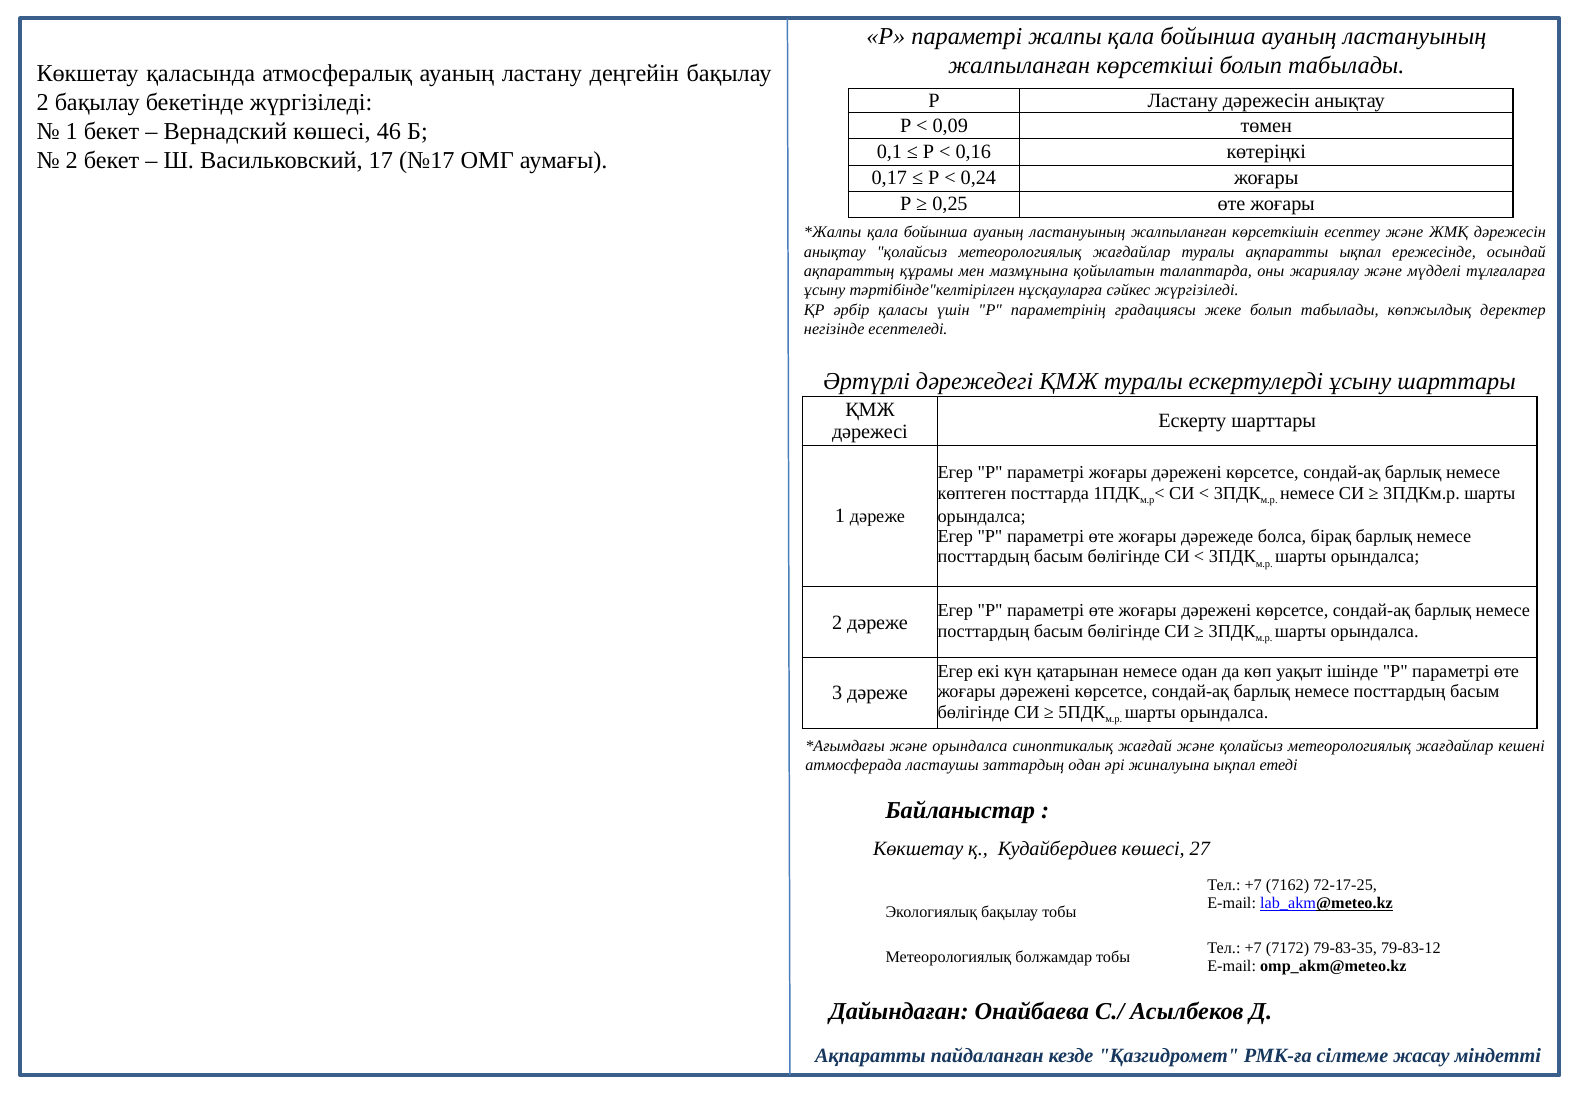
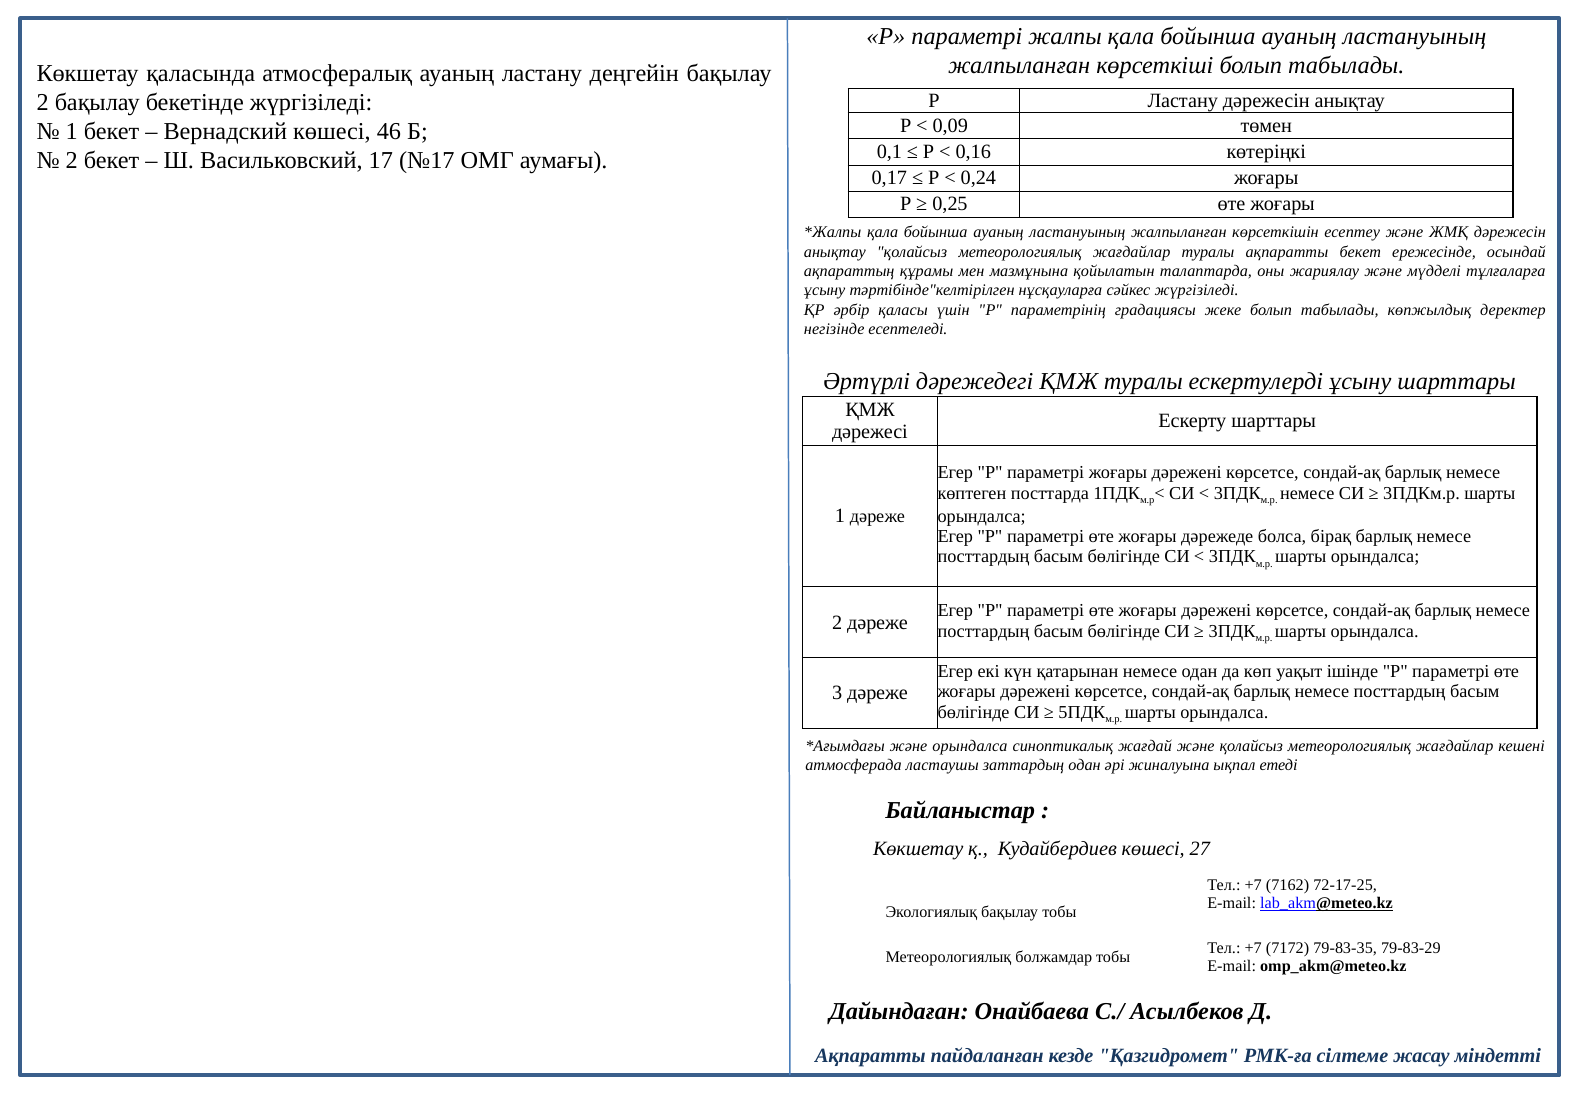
ақпаратты ықпал: ықпал -> бекет (1360, 252)
79-83-12: 79-83-12 -> 79-83-29 (1411, 948)
